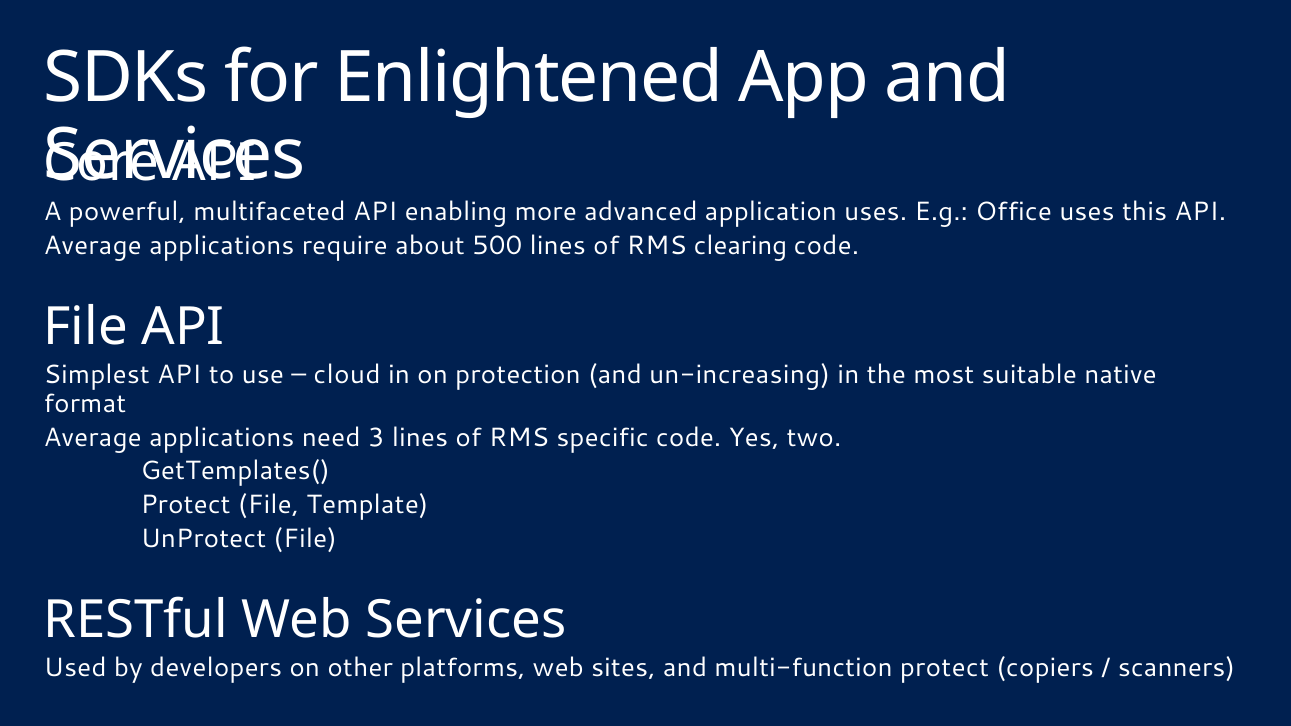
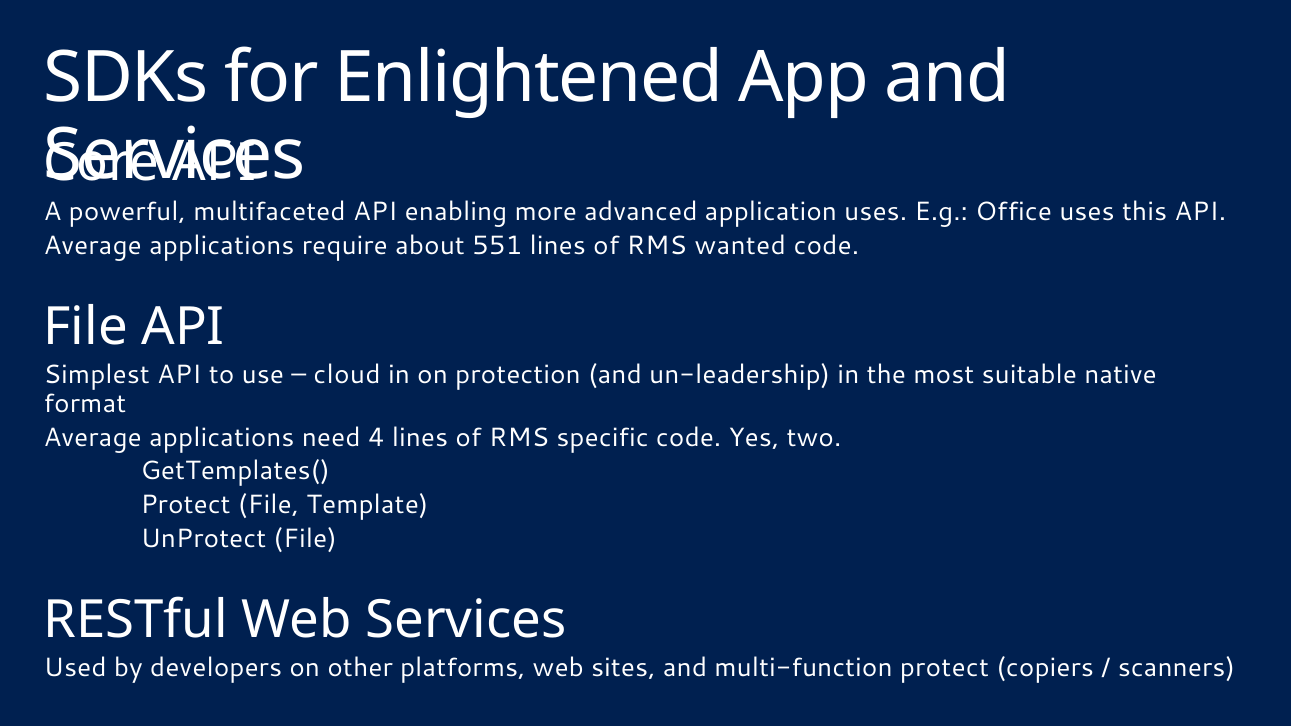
500: 500 -> 551 (497, 245)
clearing: clearing -> wanted (740, 245)
un-increasing: un-increasing -> un-leadership (740, 375)
3: 3 -> 4 (376, 437)
